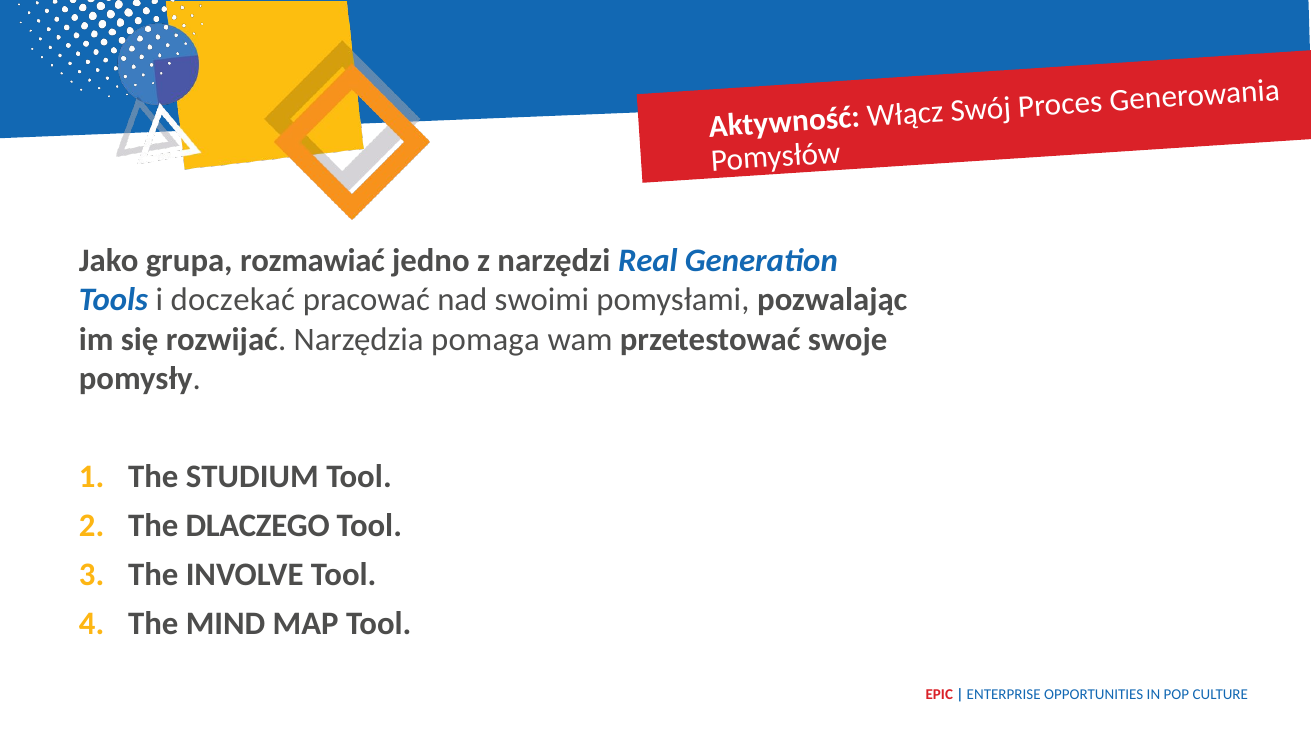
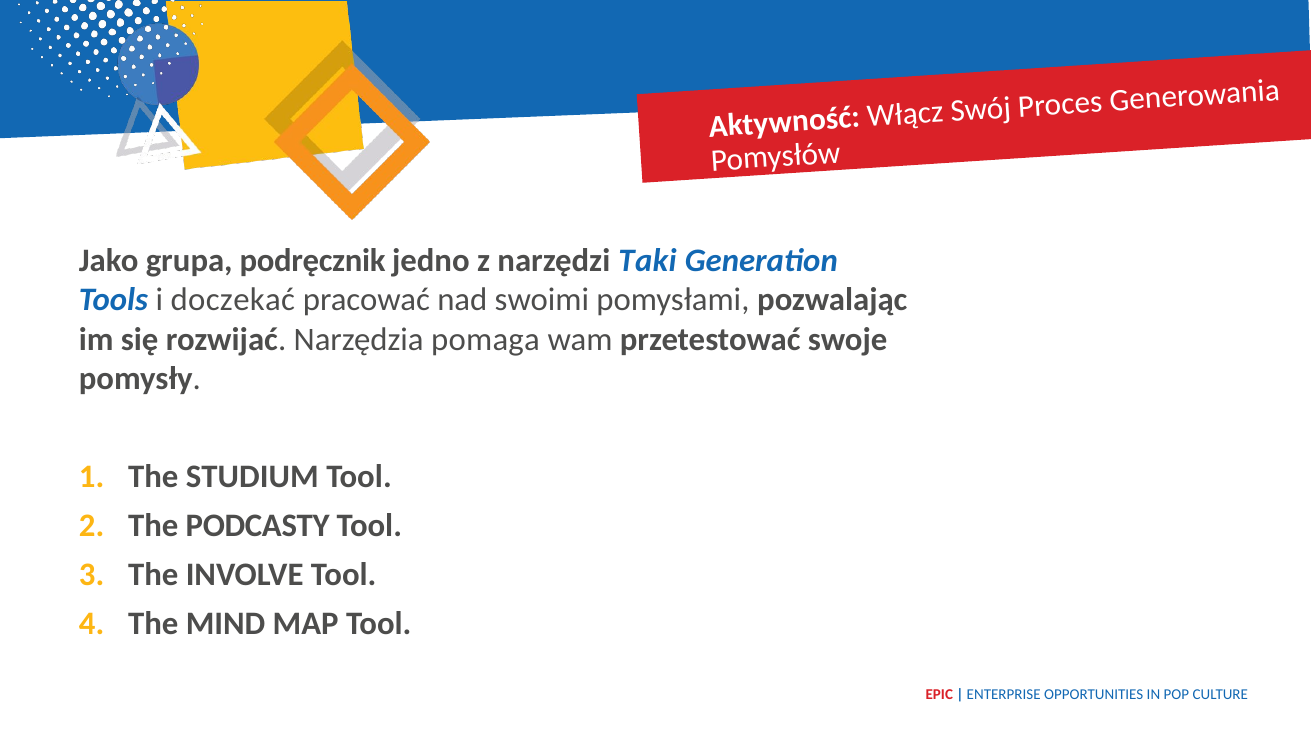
rozmawiać: rozmawiać -> podręcznik (313, 261)
Real: Real -> Taki (648, 261)
DLACZEGO: DLACZEGO -> PODCASTY (258, 526)
